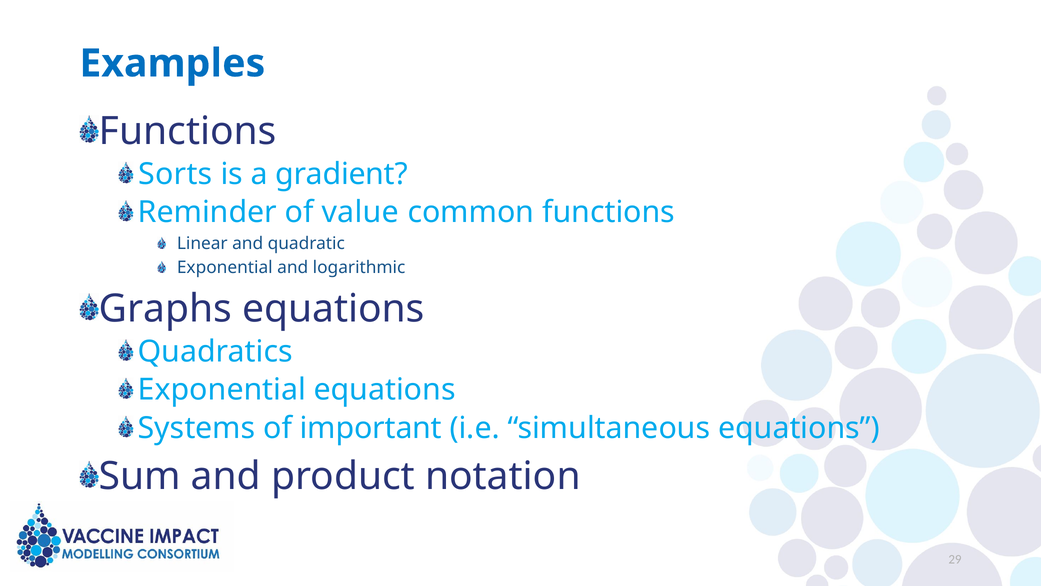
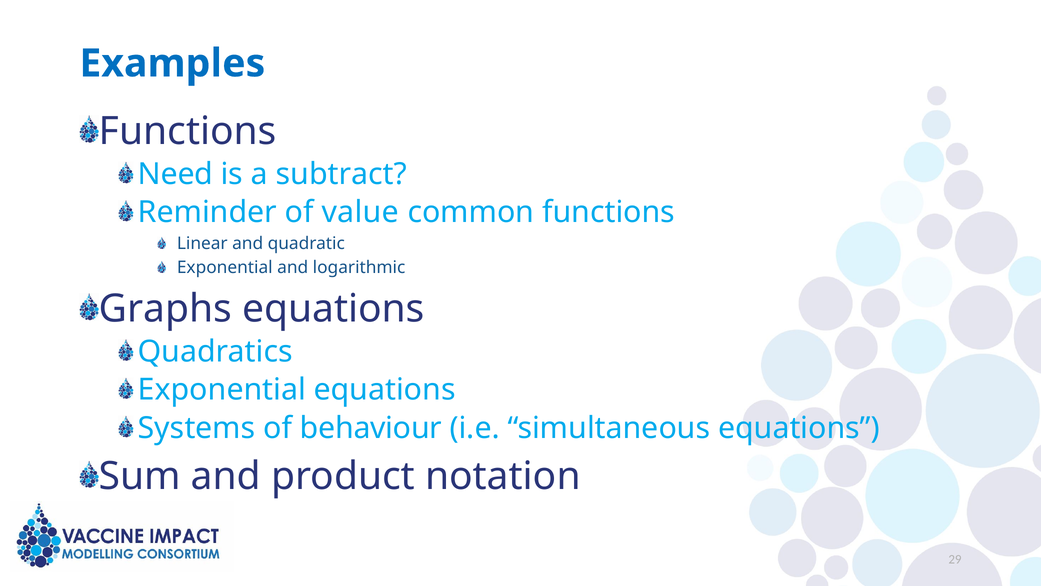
Sorts: Sorts -> Need (175, 174)
gradient: gradient -> subtract (341, 174)
important: important -> behaviour (371, 428)
